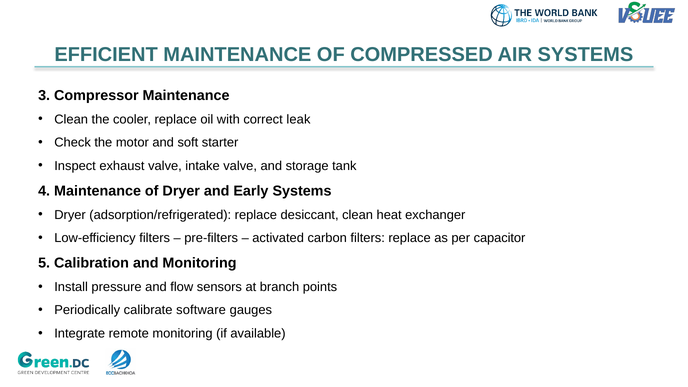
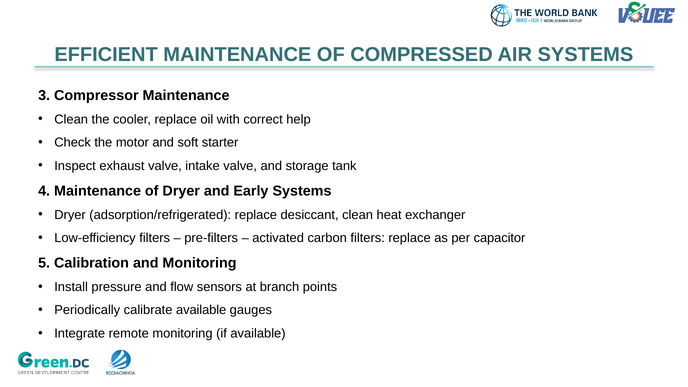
leak: leak -> help (298, 119)
calibrate software: software -> available (201, 310)
